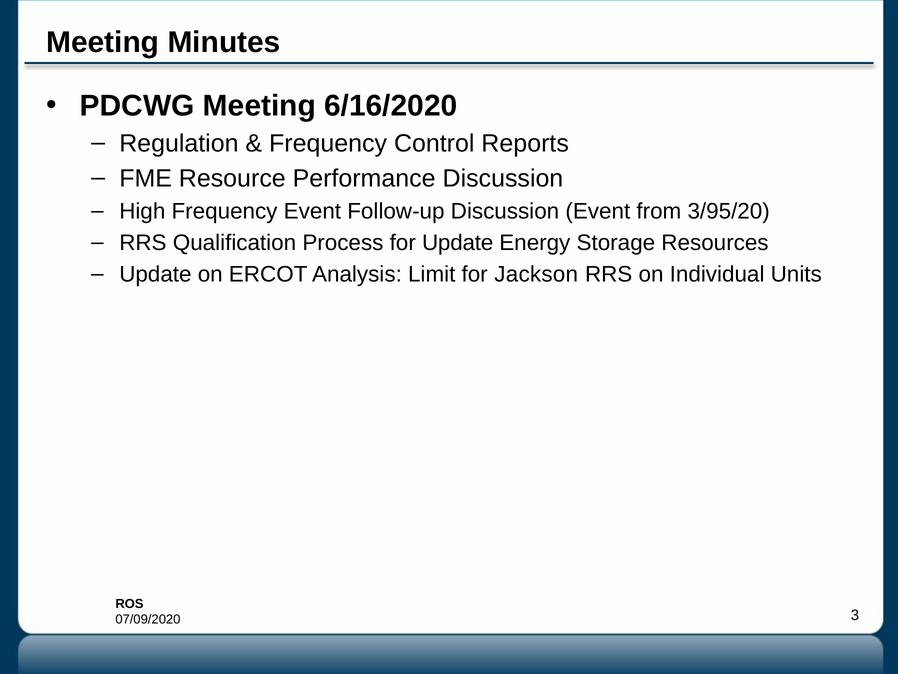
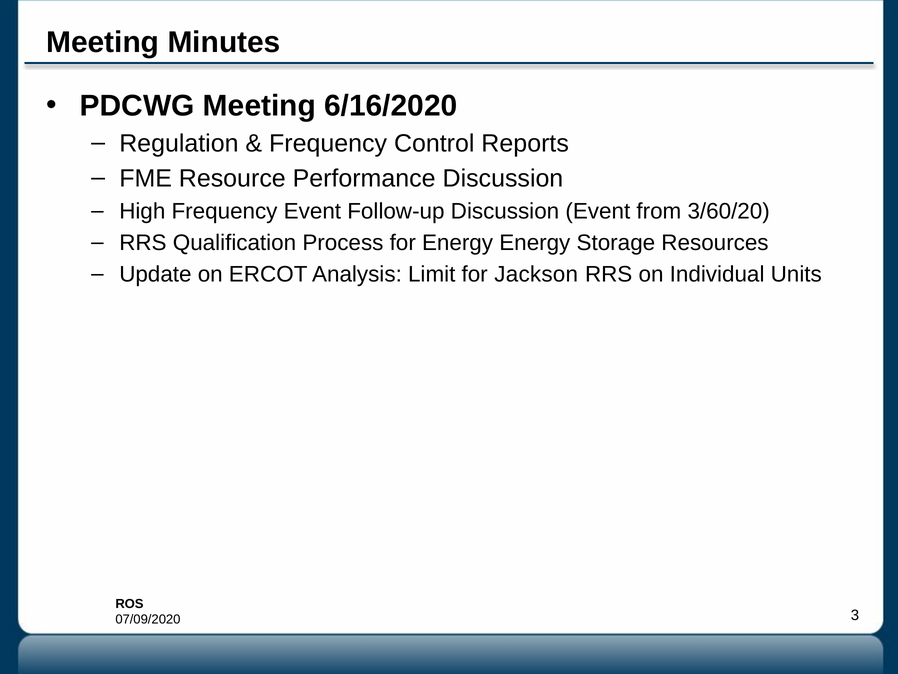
3/95/20: 3/95/20 -> 3/60/20 (729, 211)
for Update: Update -> Energy (458, 243)
